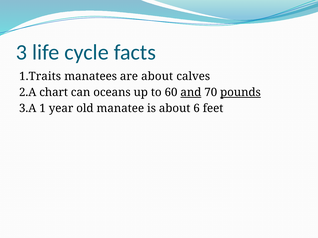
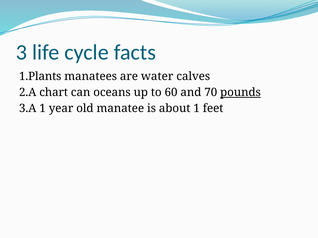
1.Traits: 1.Traits -> 1.Plants (40, 77)
are about: about -> water (157, 77)
and underline: present -> none (191, 93)
about 6: 6 -> 1 (197, 109)
